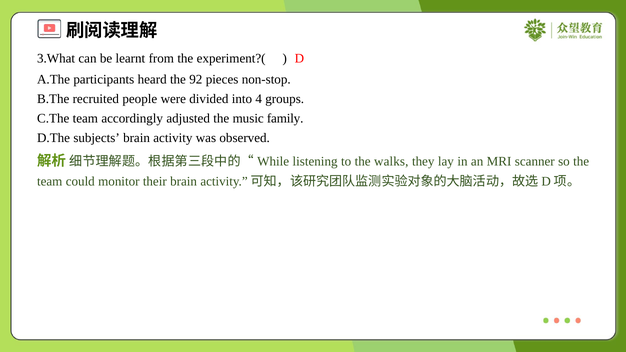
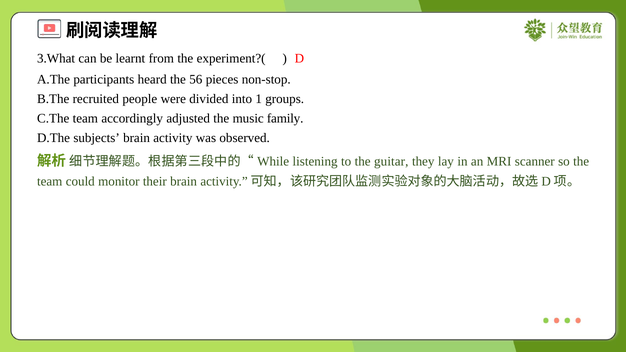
92: 92 -> 56 (196, 80)
4: 4 -> 1 (259, 99)
walks: walks -> guitar (391, 162)
